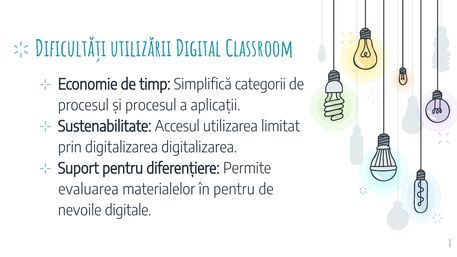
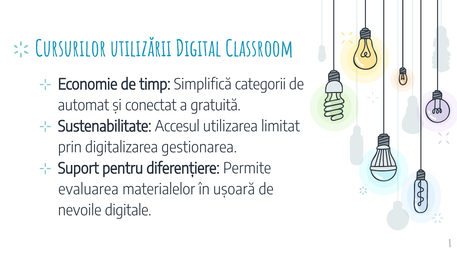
Dificultăți: Dificultăți -> Cursurilor (71, 49)
procesul: procesul -> automat (84, 105)
și procesul: procesul -> conectat (151, 105)
aplicații: aplicații -> gratuită (216, 105)
digitalizarea digitalizarea: digitalizarea -> gestionarea (199, 147)
în pentru: pentru -> ușoară (234, 190)
